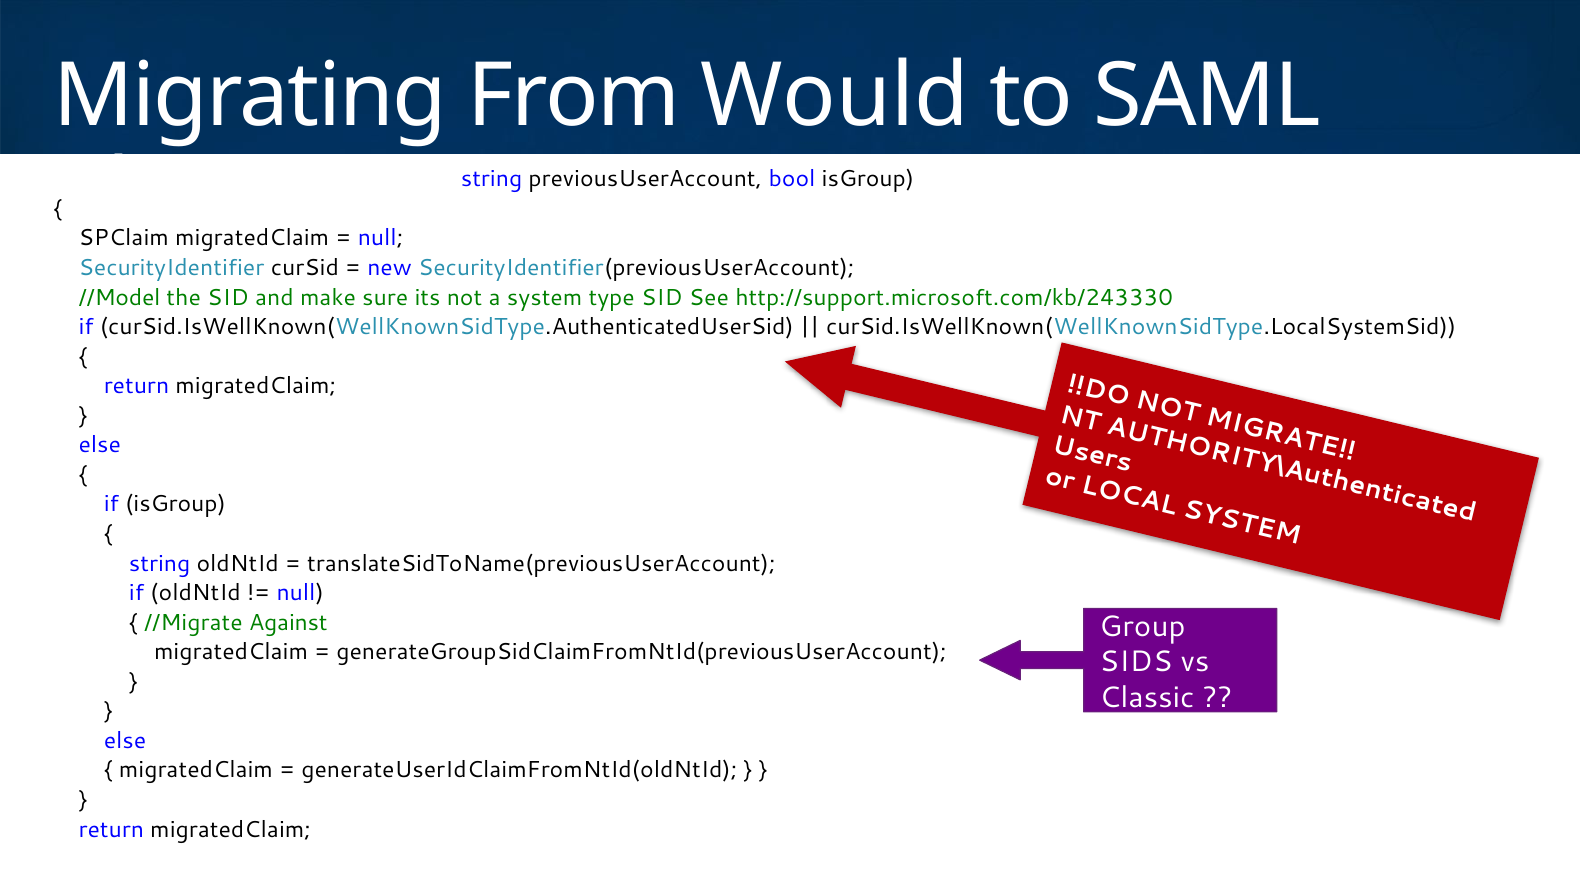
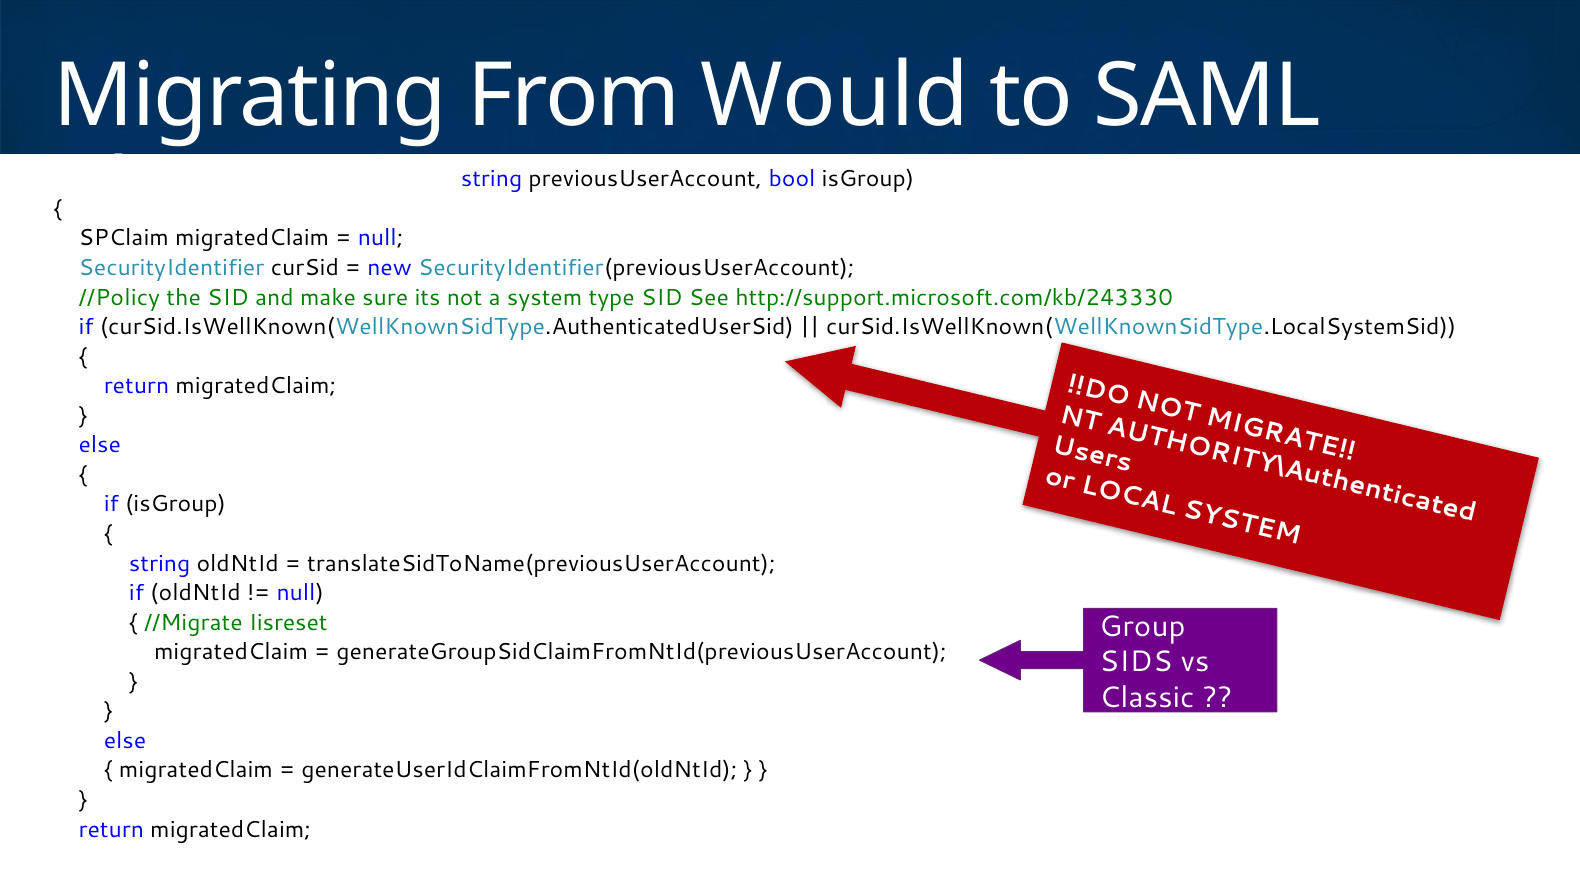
//Model: //Model -> //Policy (119, 297)
Against: Against -> Iisreset (288, 622)
